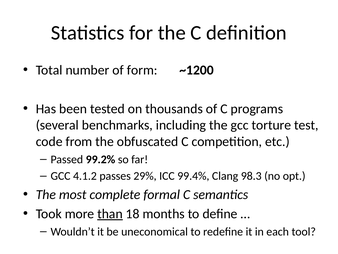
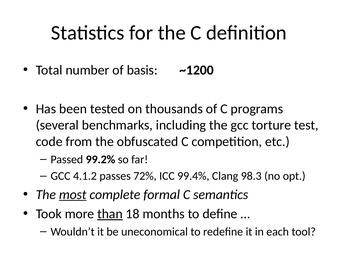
form: form -> basis (142, 70)
29%: 29% -> 72% (145, 176)
most underline: none -> present (73, 194)
